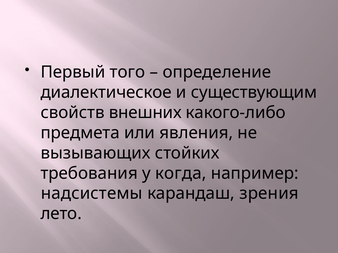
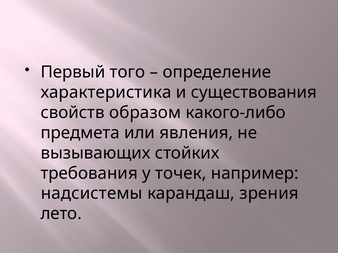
диалектическое: диалектическое -> характеристика (106, 92)
существующим: существующим -> существования (254, 92)
внешних: внешних -> образом (145, 113)
когда: когда -> точек (181, 174)
